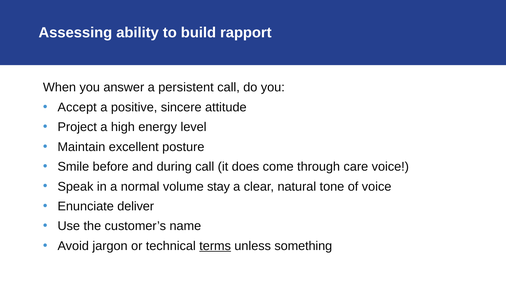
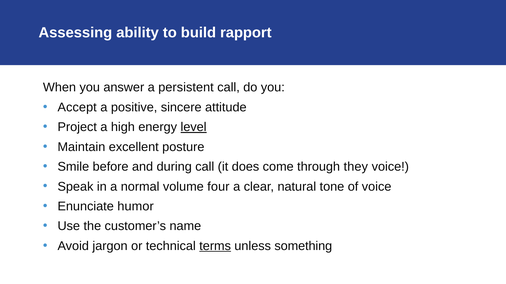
level underline: none -> present (194, 127)
care: care -> they (356, 167)
stay: stay -> four (218, 187)
deliver: deliver -> humor (136, 207)
